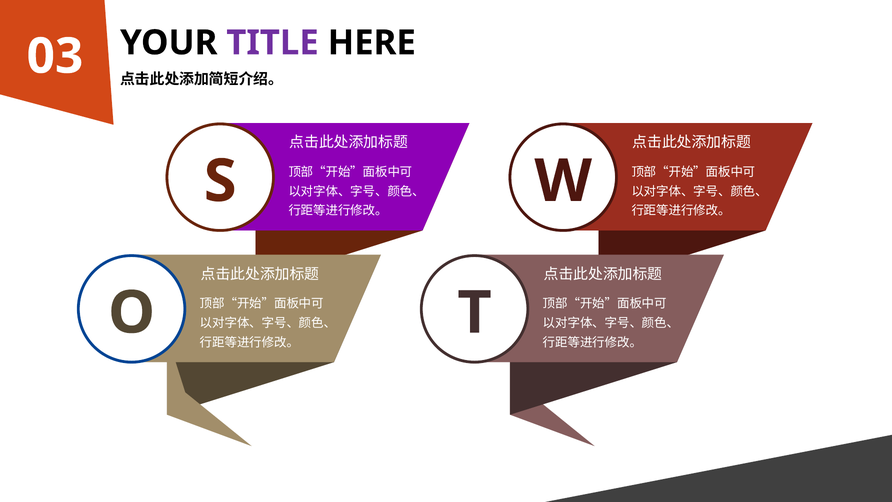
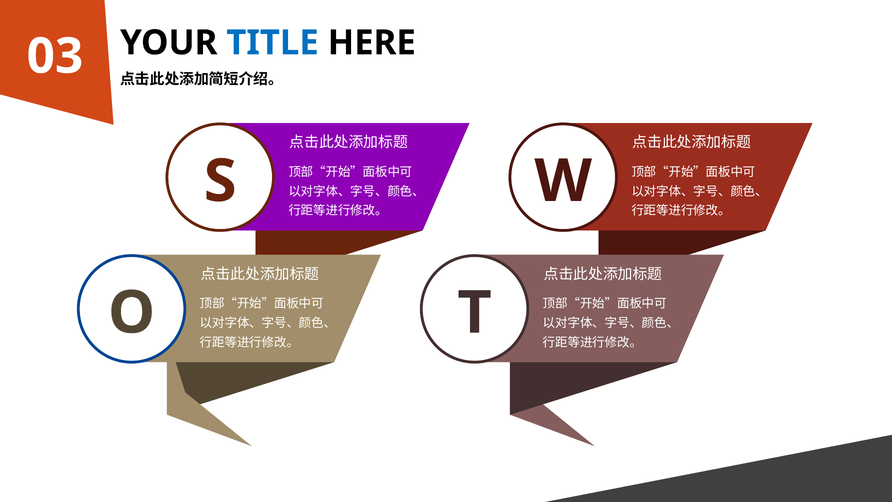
TITLE colour: purple -> blue (273, 43)
